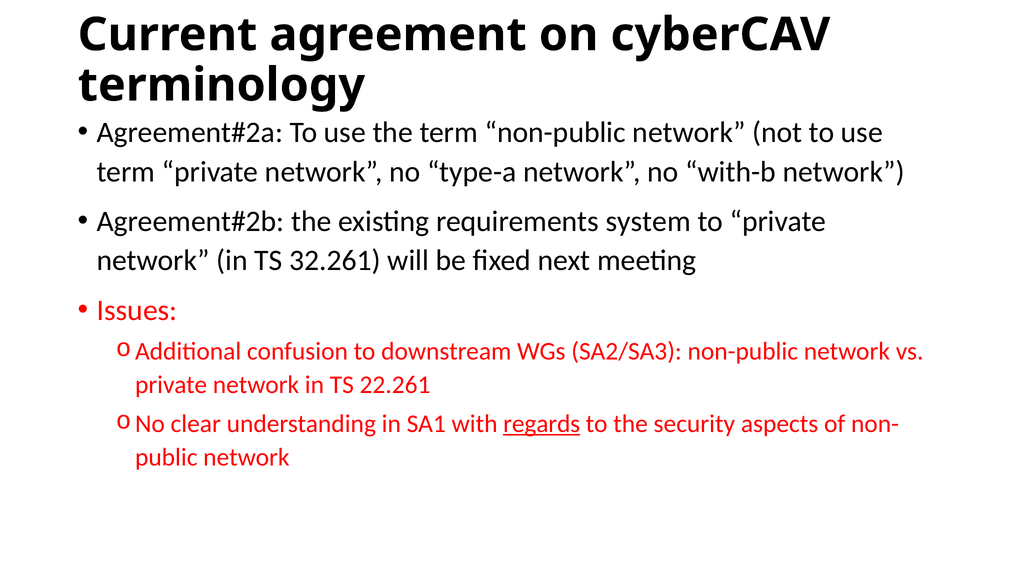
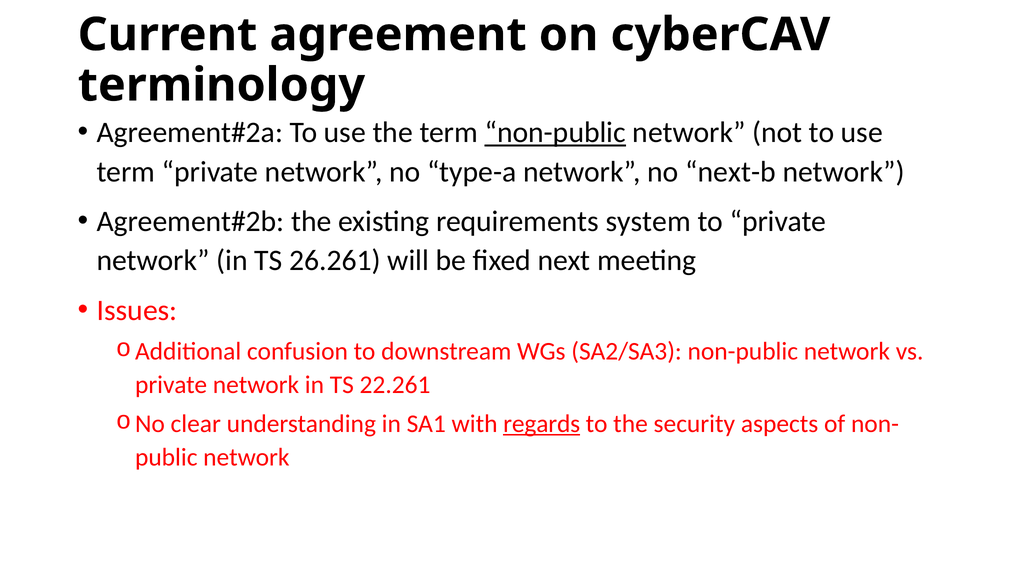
non-public underline: none -> present (555, 133)
with-b: with-b -> next-b (731, 172)
32.261: 32.261 -> 26.261 (335, 261)
